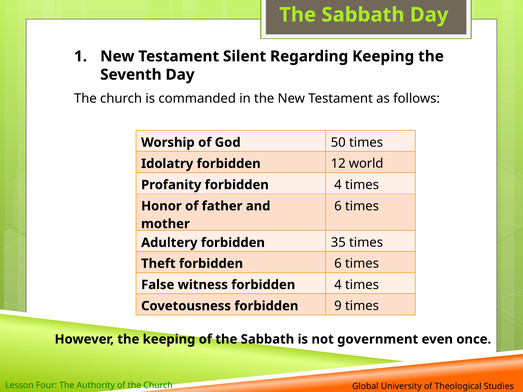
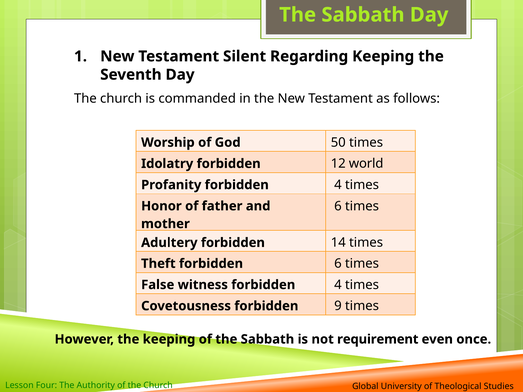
35: 35 -> 14 (338, 243)
government: government -> requirement (378, 339)
